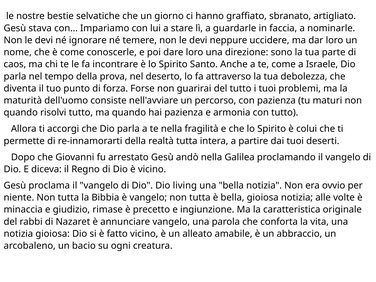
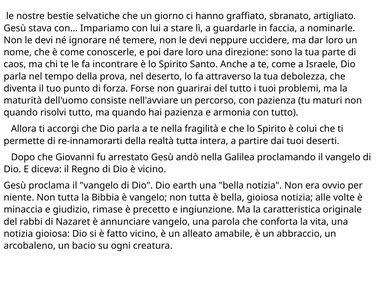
living: living -> earth (185, 185)
